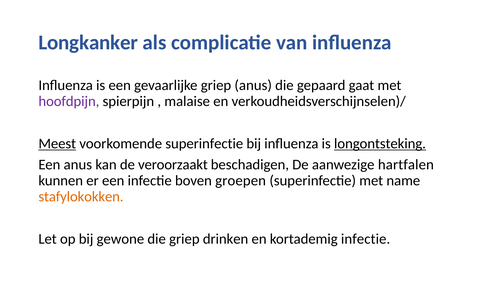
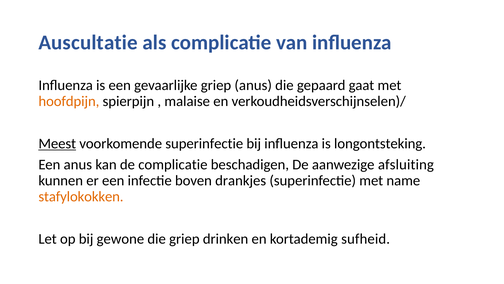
Longkanker: Longkanker -> Auscultatie (88, 42)
hoofdpijn colour: purple -> orange (69, 101)
longontsteking underline: present -> none (380, 143)
de veroorzaakt: veroorzaakt -> complicatie (173, 164)
hartfalen: hartfalen -> afsluiting (406, 164)
groepen: groepen -> drankjes (241, 180)
kortademig infectie: infectie -> sufheid (366, 239)
